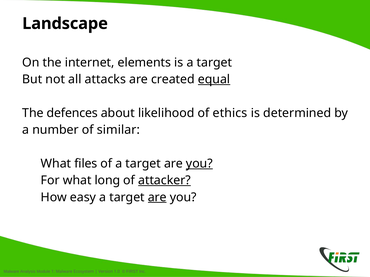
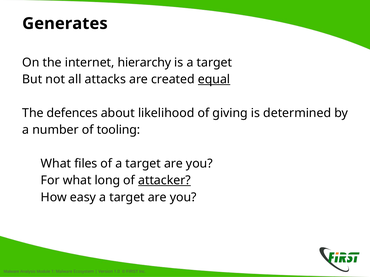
Landscape: Landscape -> Generates (65, 24)
elements: elements -> hierarchy (144, 63)
ethics: ethics -> giving (230, 113)
similar: similar -> tooling (119, 130)
you underline: present -> none (199, 164)
are underline: present -> none (157, 198)
